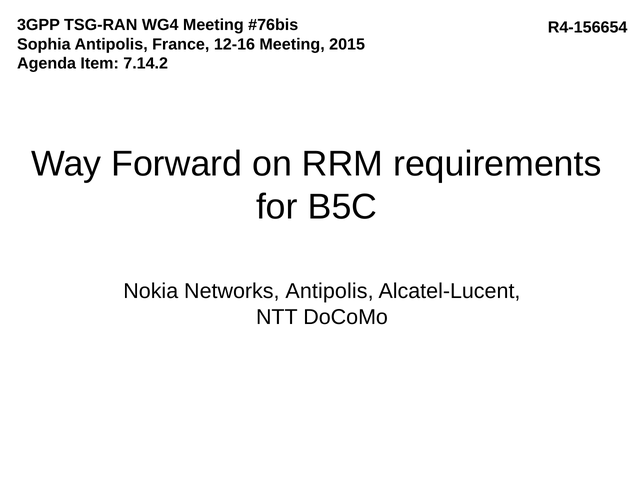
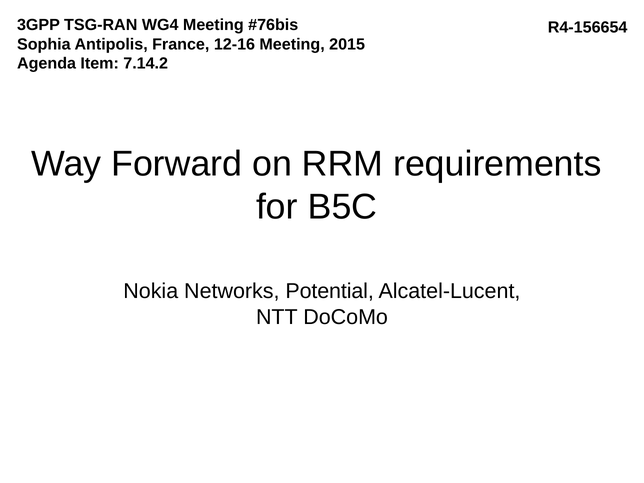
Networks Antipolis: Antipolis -> Potential (330, 291)
